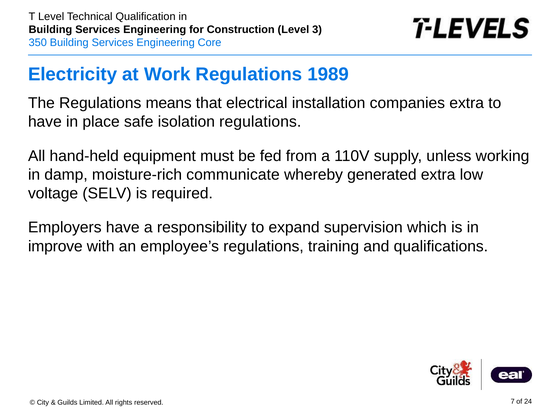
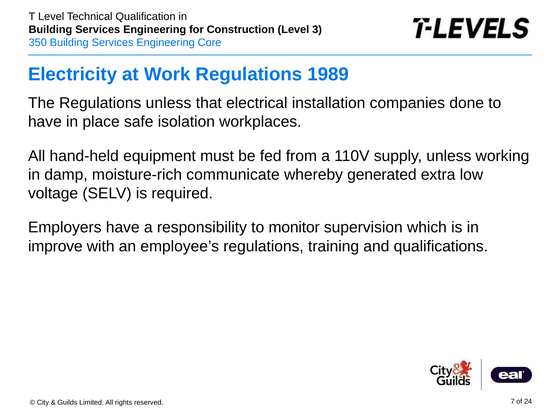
Regulations means: means -> unless (169, 103)
companies extra: extra -> done (467, 103)
isolation regulations: regulations -> workplaces (260, 122)
expand: expand -> monitor (294, 228)
